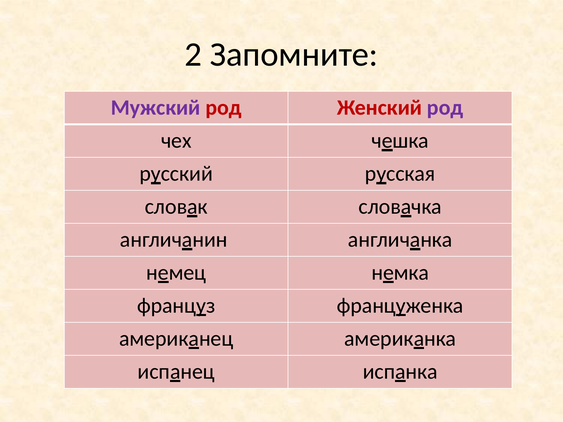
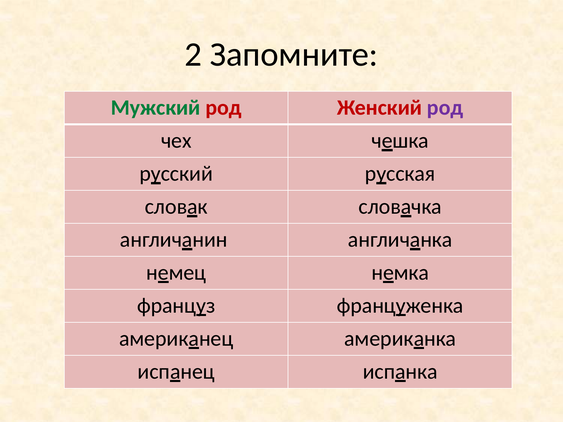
Мужский colour: purple -> green (156, 108)
